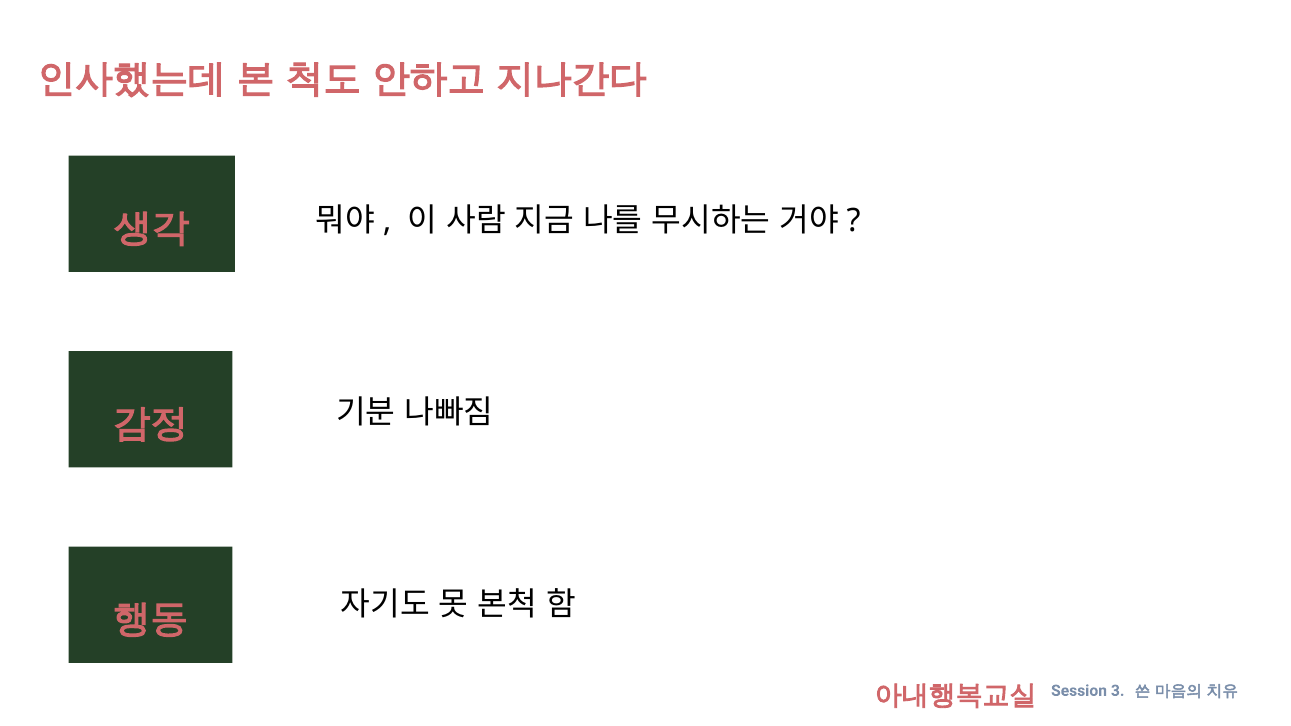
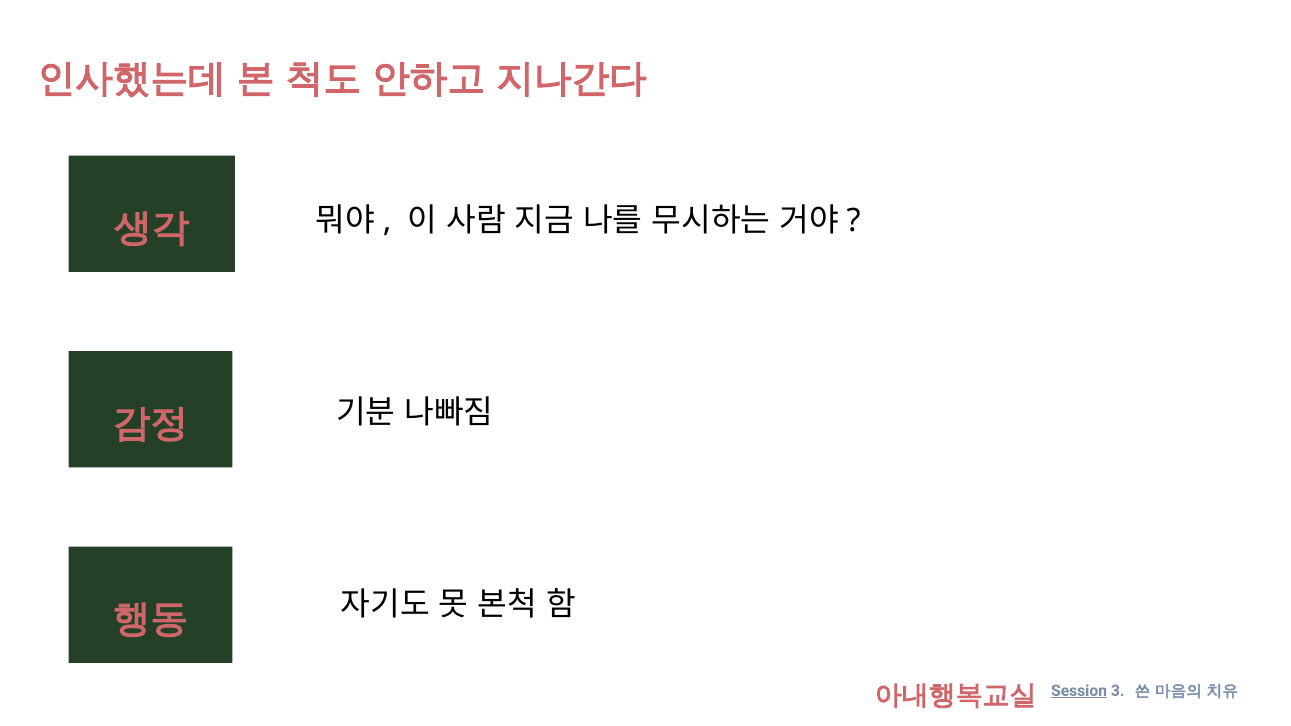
Session underline: none -> present (1079, 691)
